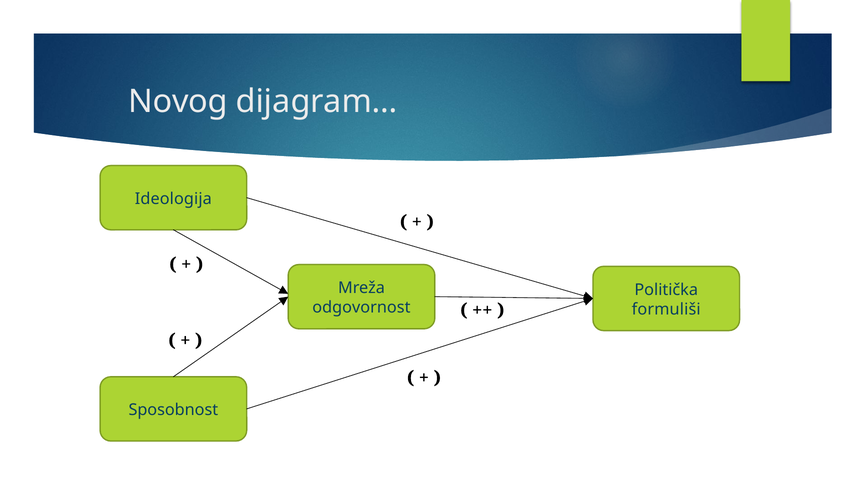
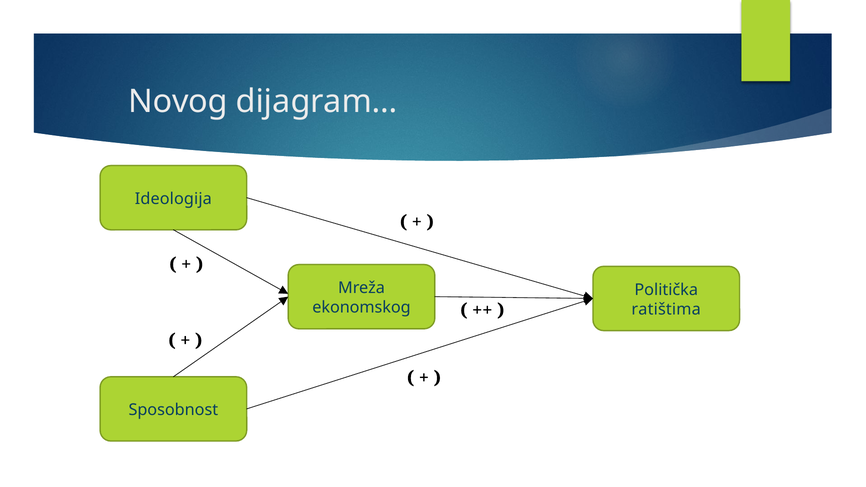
odgovornost: odgovornost -> ekonomskog (361, 308)
formuliši: formuliši -> ratištima (666, 309)
